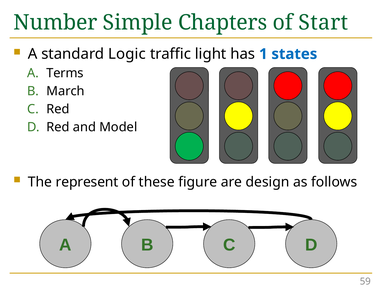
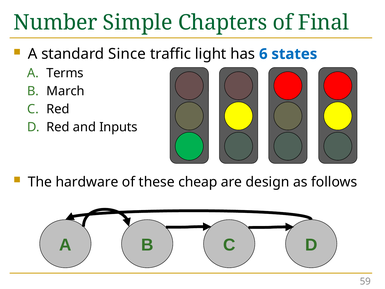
Start: Start -> Final (323, 23)
Logic: Logic -> Since (127, 54)
1: 1 -> 6 (263, 54)
Model: Model -> Inputs (118, 127)
represent: represent -> hardware (87, 182)
figure: figure -> cheap (198, 182)
